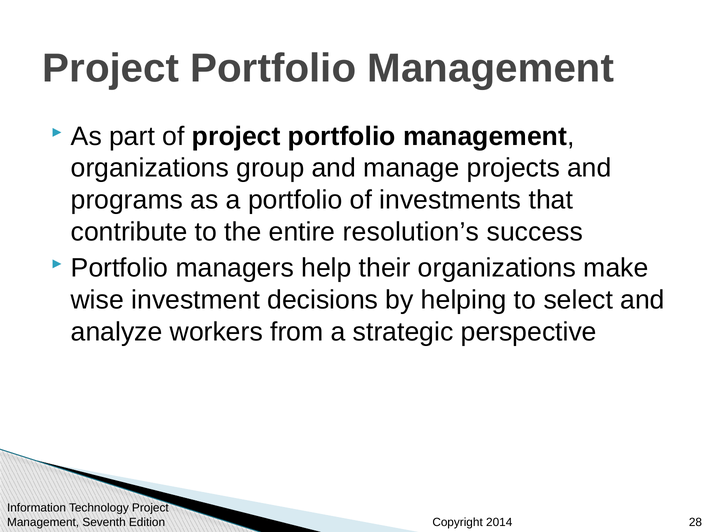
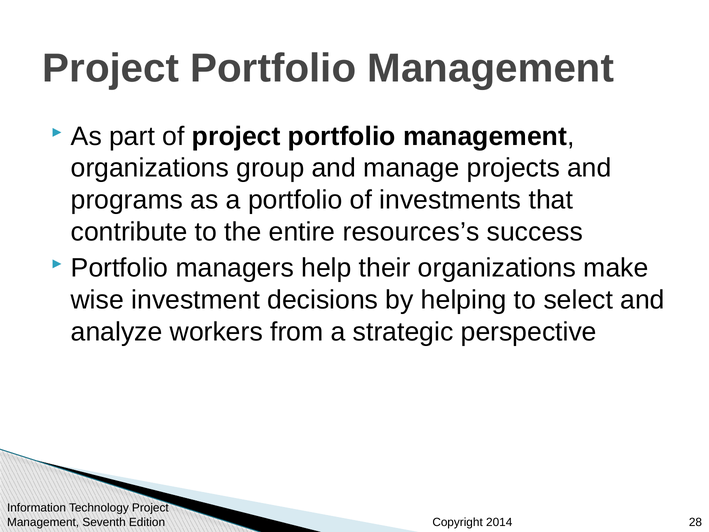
resolution’s: resolution’s -> resources’s (411, 232)
